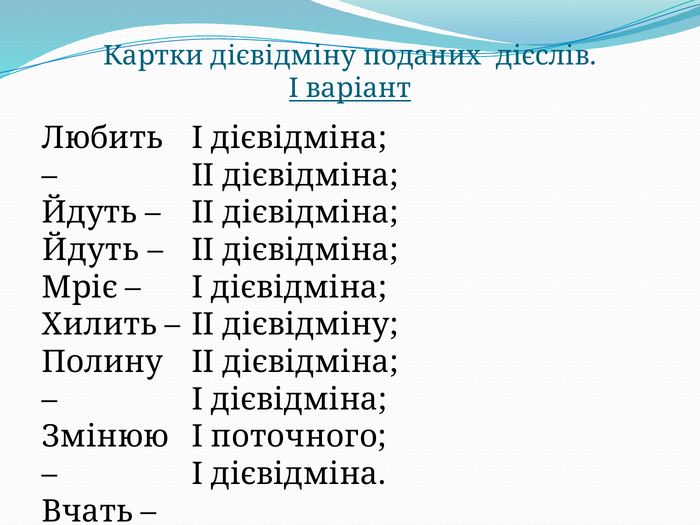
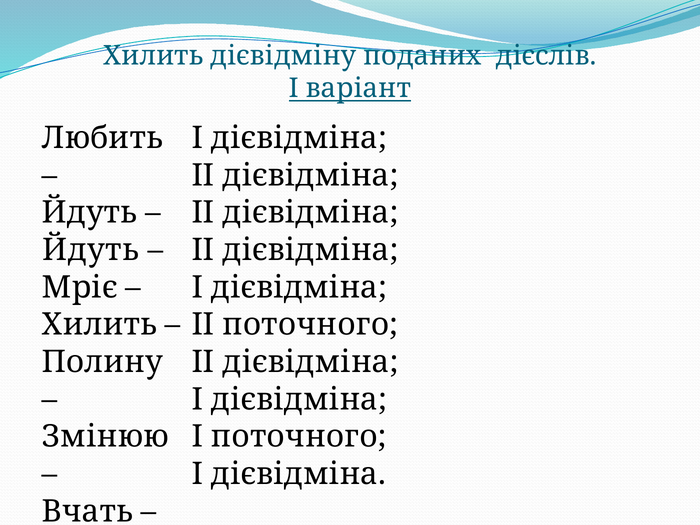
Картки: Картки -> Хилить (153, 56)
II дієвідміну: дієвідміну -> поточного (310, 325)
